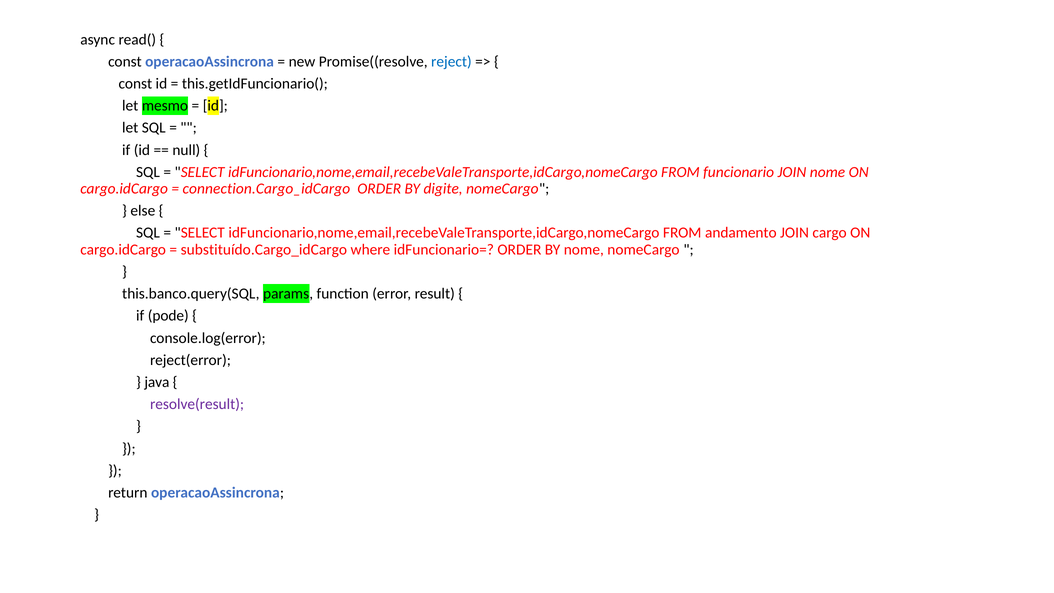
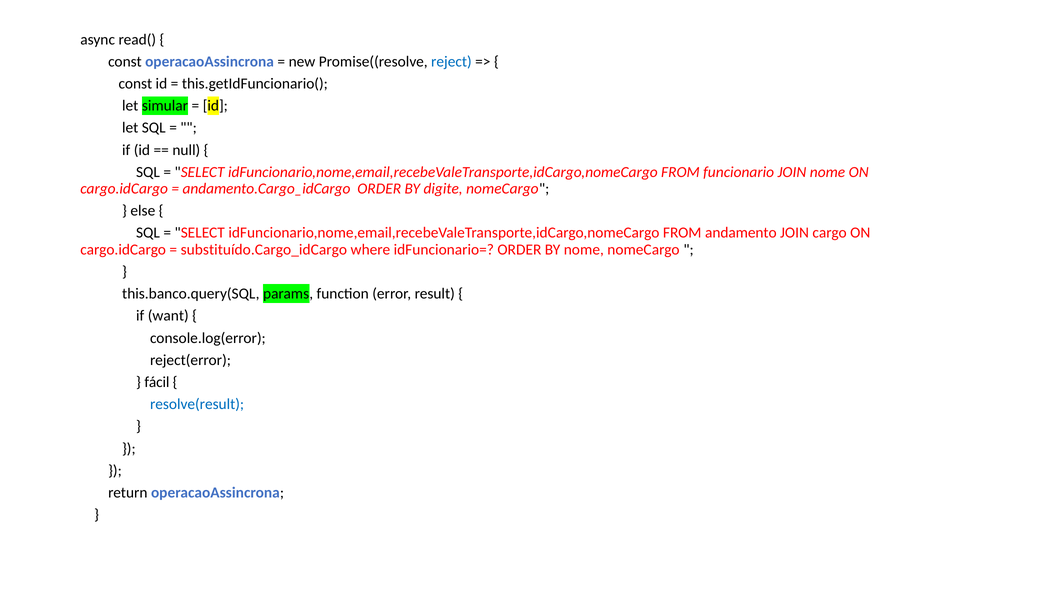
mesmo: mesmo -> simular (165, 106)
connection.Cargo_idCargo: connection.Cargo_idCargo -> andamento.Cargo_idCargo (267, 189)
pode: pode -> want (168, 316)
java: java -> fácil (157, 382)
resolve(result colour: purple -> blue (197, 404)
